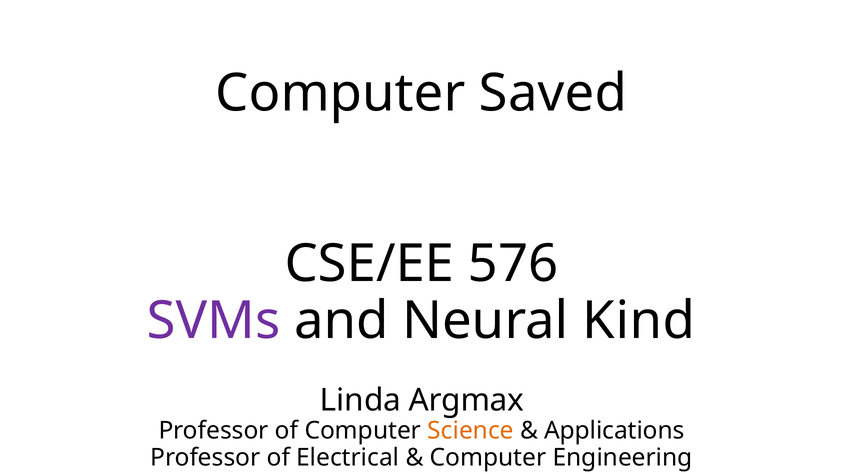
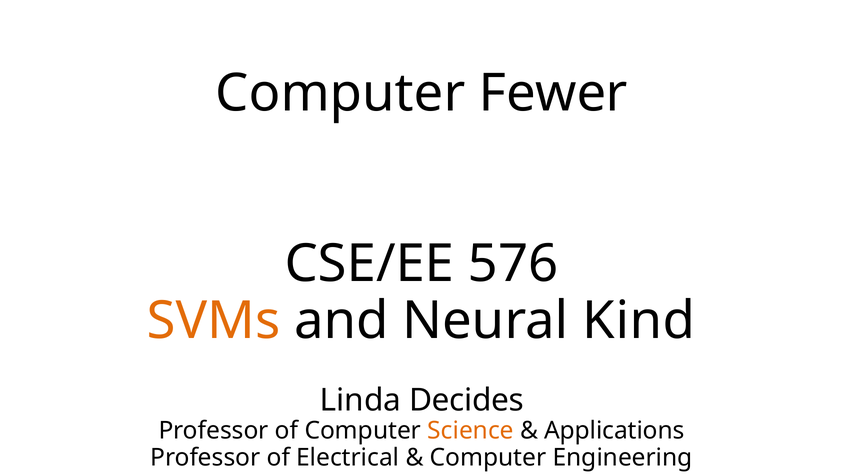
Saved: Saved -> Fewer (553, 93)
SVMs colour: purple -> orange (214, 321)
Argmax: Argmax -> Decides (466, 401)
